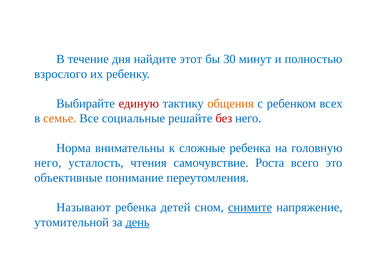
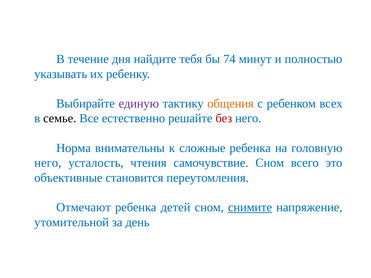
этот: этот -> тебя (191, 59)
30: 30 -> 74 (229, 59)
взрослого: взрослого -> указывать (61, 74)
единую colour: red -> purple (139, 104)
семье colour: orange -> black (60, 119)
социальные: социальные -> естественно (134, 119)
самочувствие Роста: Роста -> Сном (270, 163)
понимание: понимание -> становится (134, 178)
Называют: Называют -> Отмечают (84, 208)
день underline: present -> none (138, 222)
